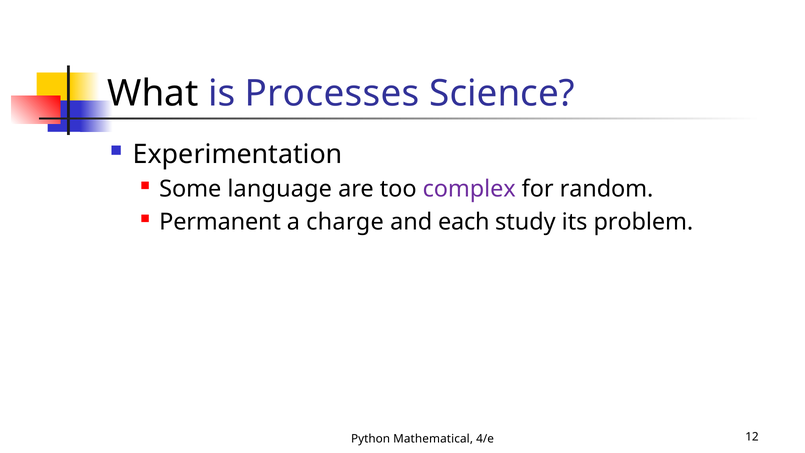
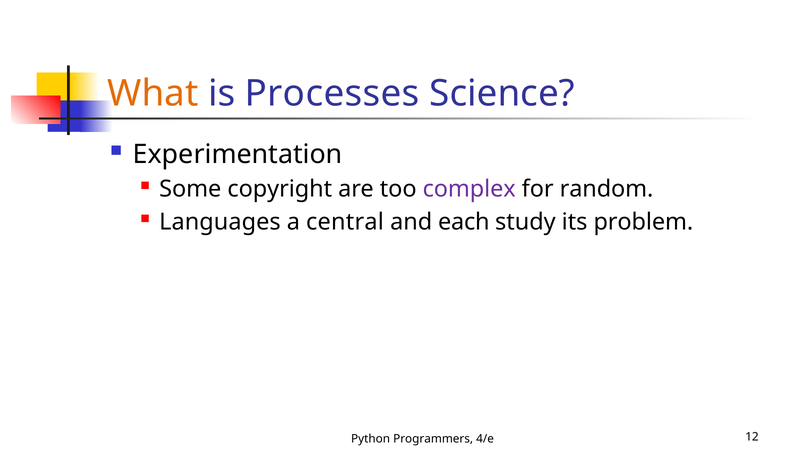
What colour: black -> orange (153, 94)
language: language -> copyright (280, 189)
Permanent: Permanent -> Languages (220, 222)
charge: charge -> central (345, 222)
Mathematical: Mathematical -> Programmers (433, 438)
